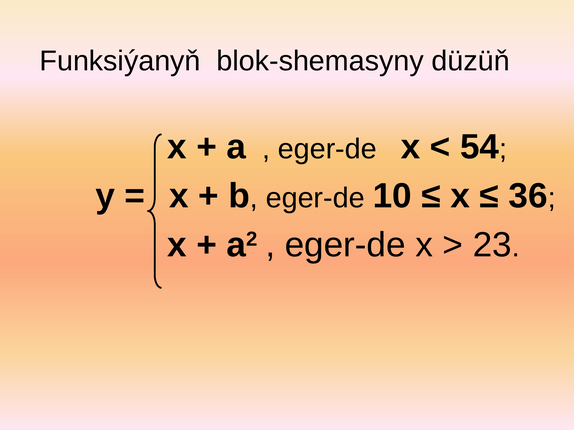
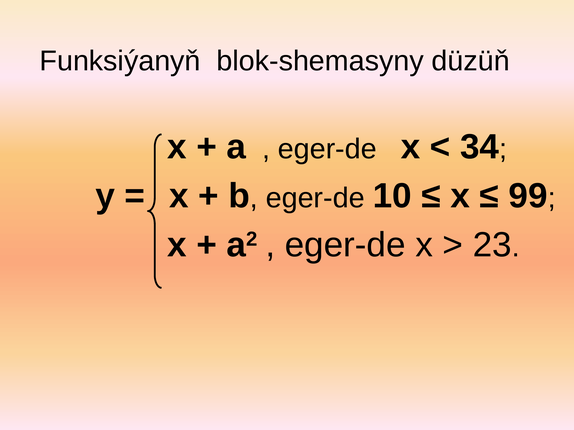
54: 54 -> 34 (480, 147)
36: 36 -> 99 (528, 196)
